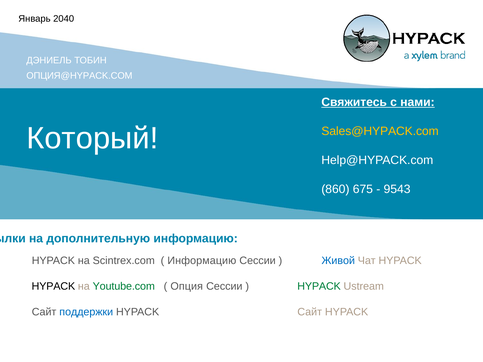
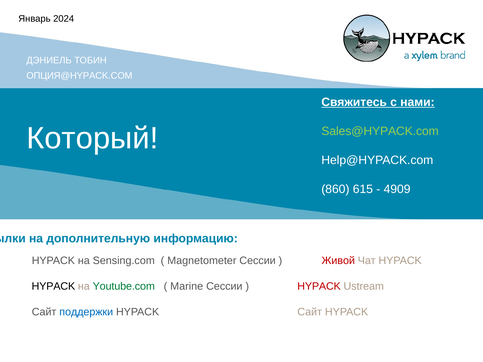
2040: 2040 -> 2024 (64, 19)
Sales@HYPACK.com colour: yellow -> light green (380, 131)
675: 675 -> 615 (363, 189)
9543: 9543 -> 4909 (397, 189)
Scintrex.com: Scintrex.com -> Sensing.com (124, 261)
Информацию: Информацию -> Magnetometer (202, 261)
Живой colour: blue -> red (338, 261)
Опция: Опция -> Marine (187, 287)
HYPACK colour: green -> red (319, 287)
